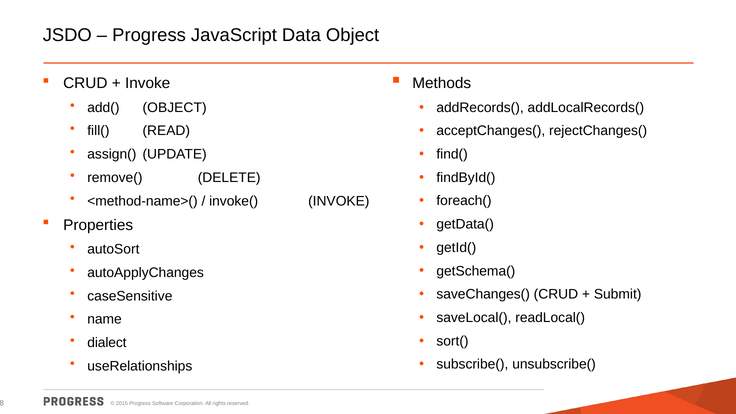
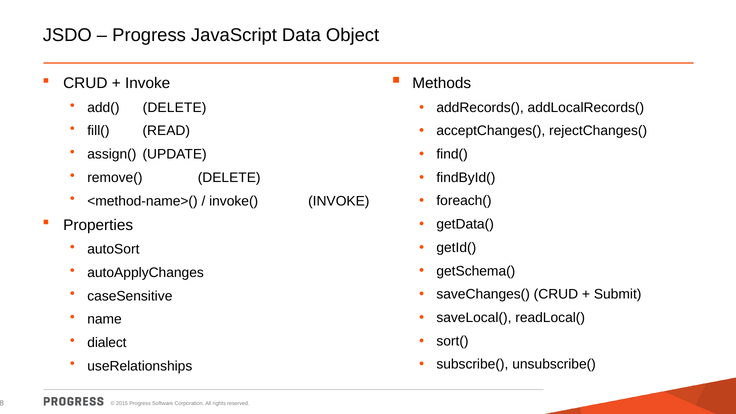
add( OBJECT: OBJECT -> DELETE (175, 108)
